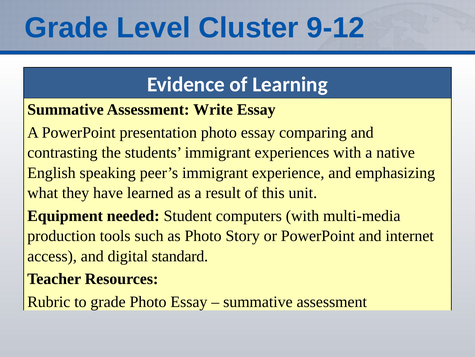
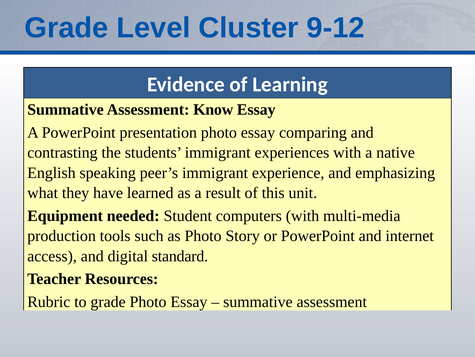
Write: Write -> Know (213, 109)
